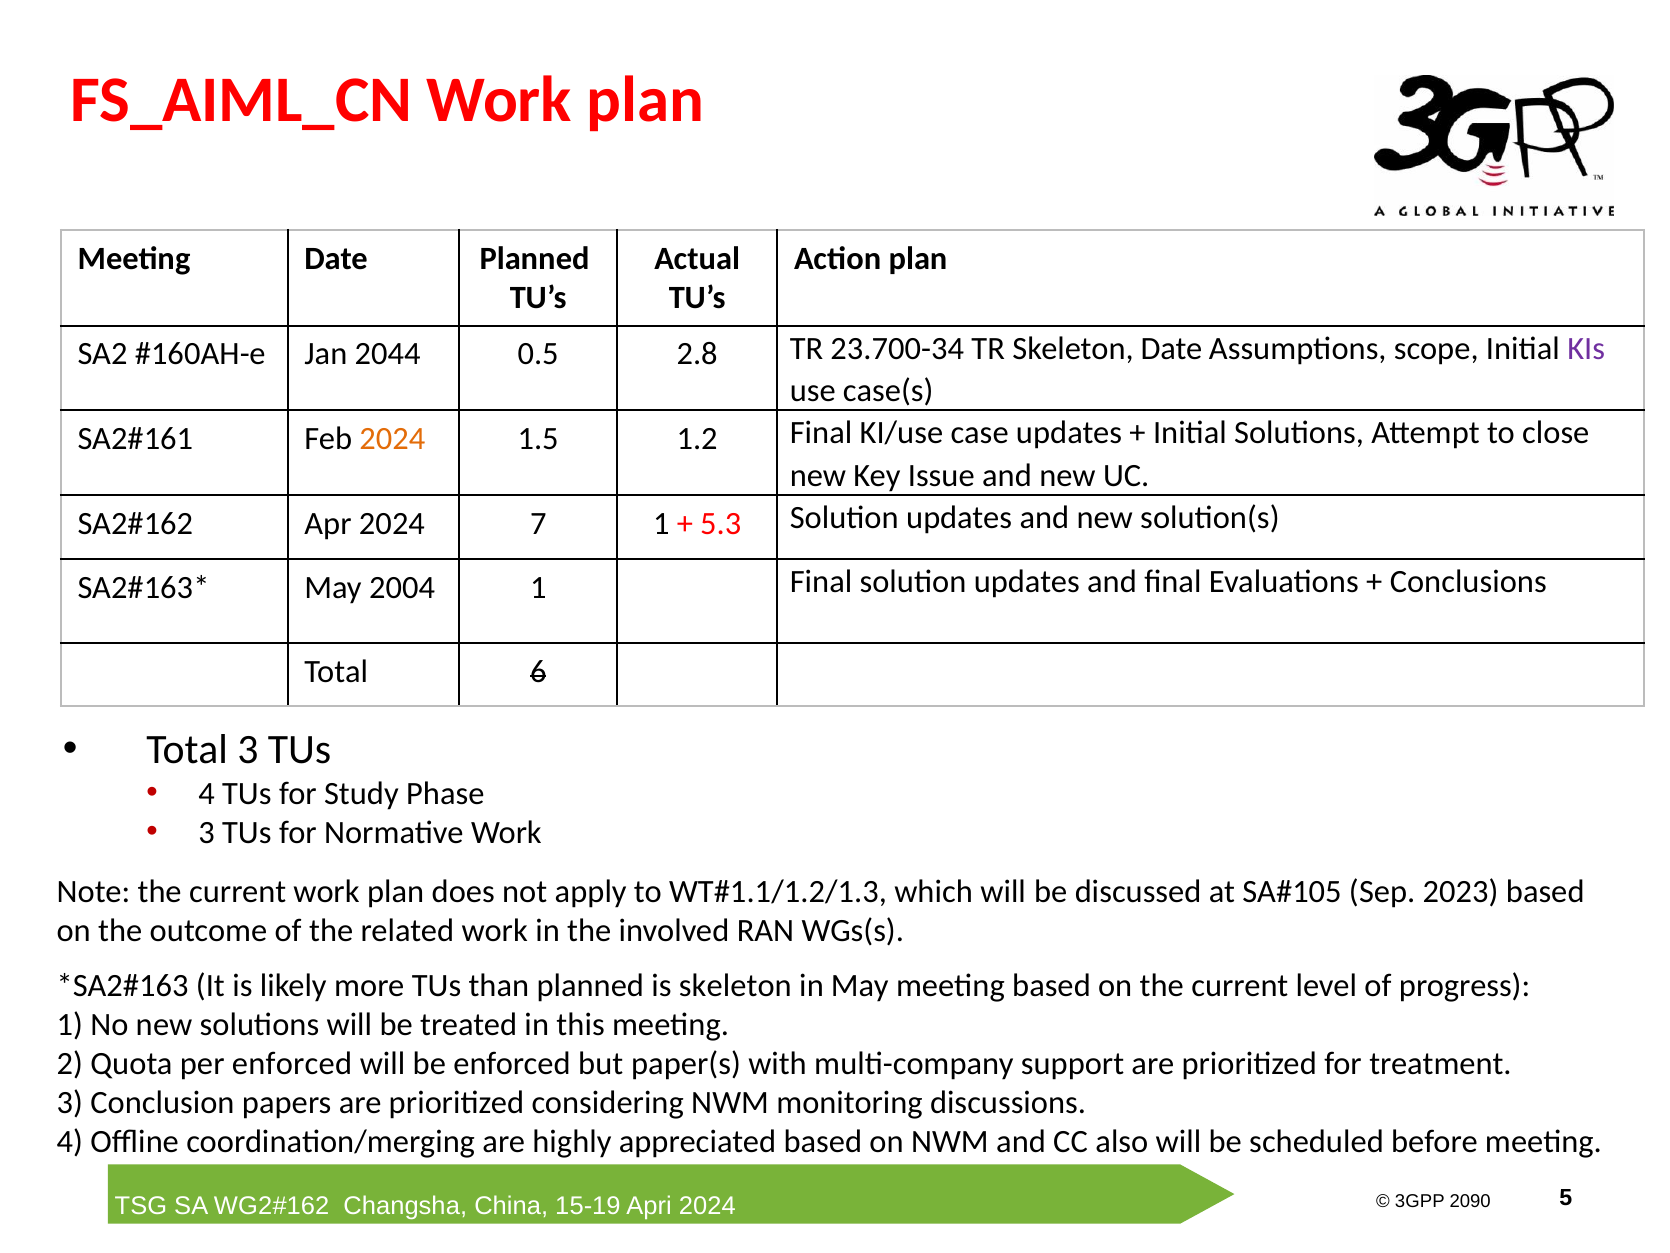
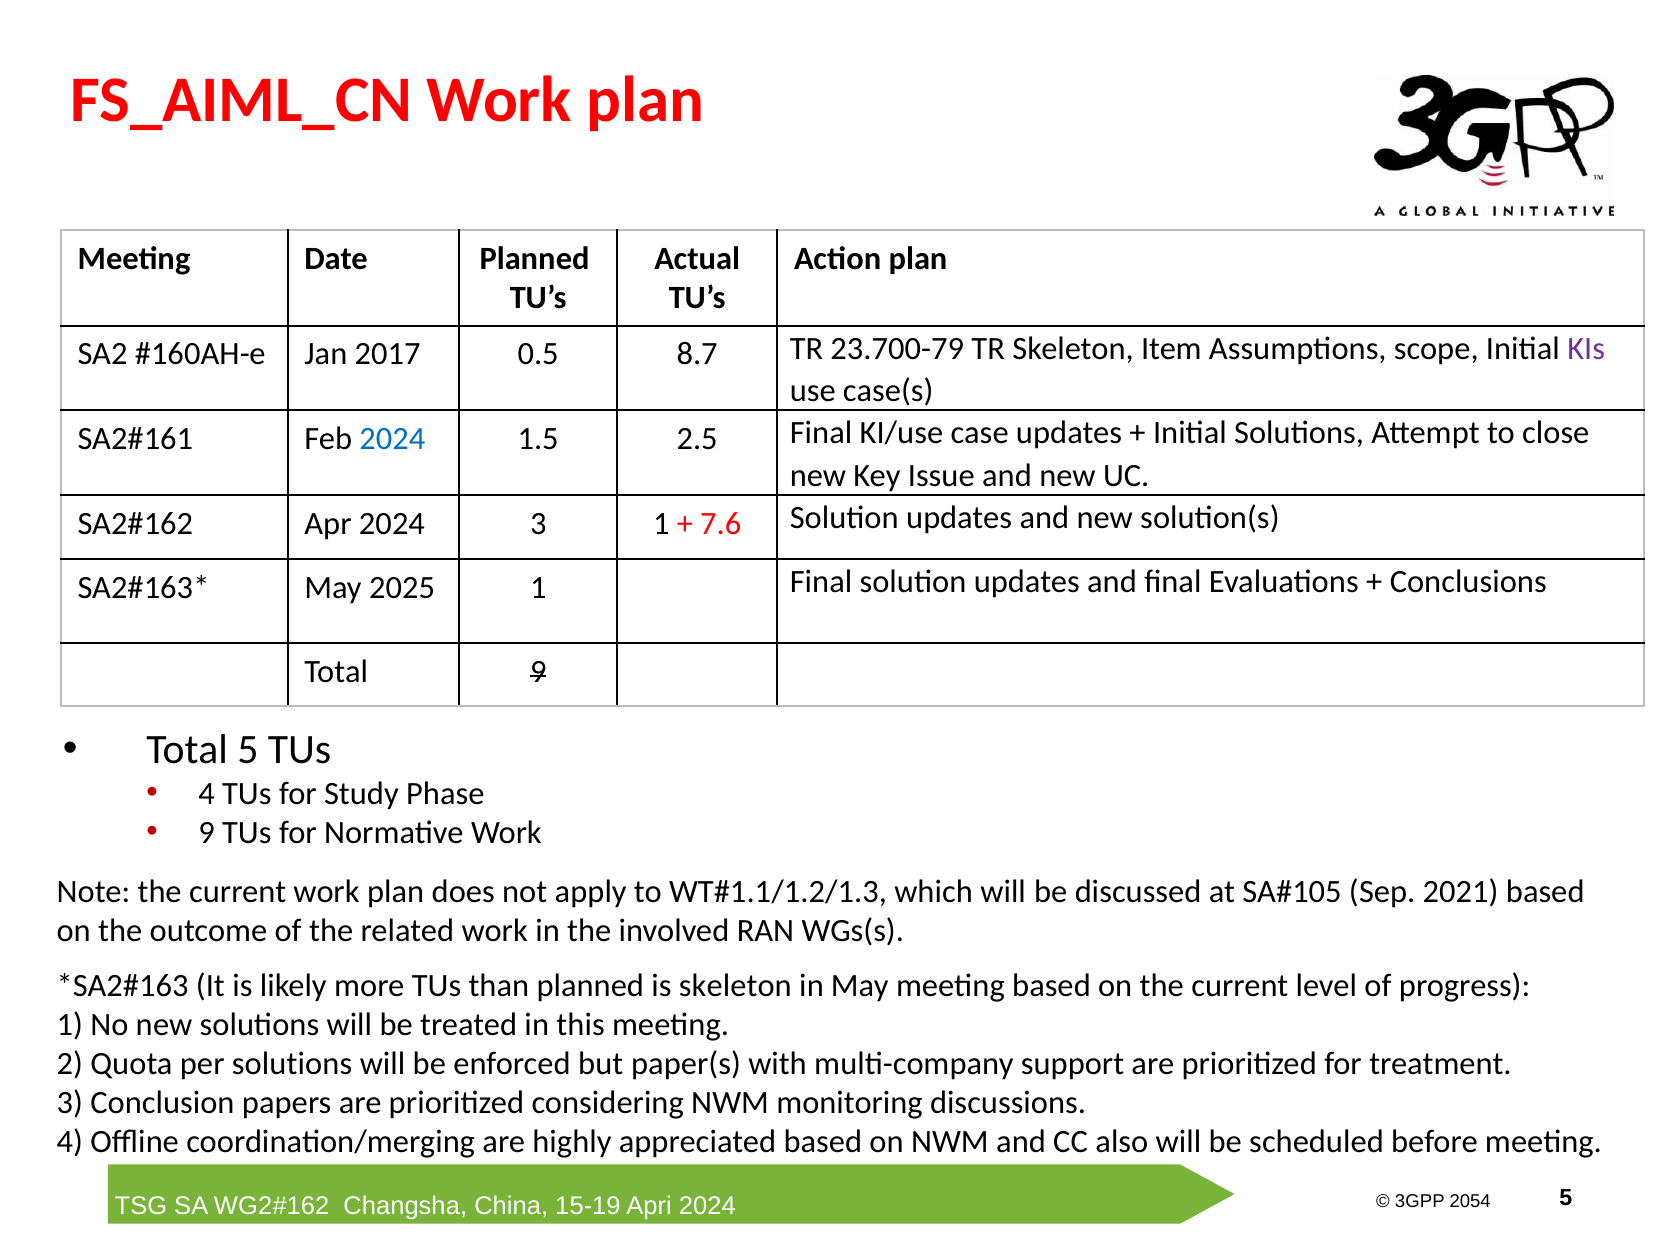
2044: 2044 -> 2017 (388, 354)
2.8: 2.8 -> 8.7 (697, 354)
23.700-34: 23.700-34 -> 23.700-79 (897, 348)
Skeleton Date: Date -> Item (1171, 348)
2024 colour: orange -> blue (392, 439)
1.2: 1.2 -> 2.5 (697, 439)
2024 7: 7 -> 3 (538, 523)
5.3: 5.3 -> 7.6 (721, 523)
2004: 2004 -> 2025 (402, 587)
Total 6: 6 -> 9 (538, 672)
Total 3: 3 -> 5 (248, 750)
3: 3 -> 9 (207, 833)
2023: 2023 -> 2021 (1461, 892)
per enforced: enforced -> solutions (292, 1063)
2090: 2090 -> 2054 (1470, 1201)
